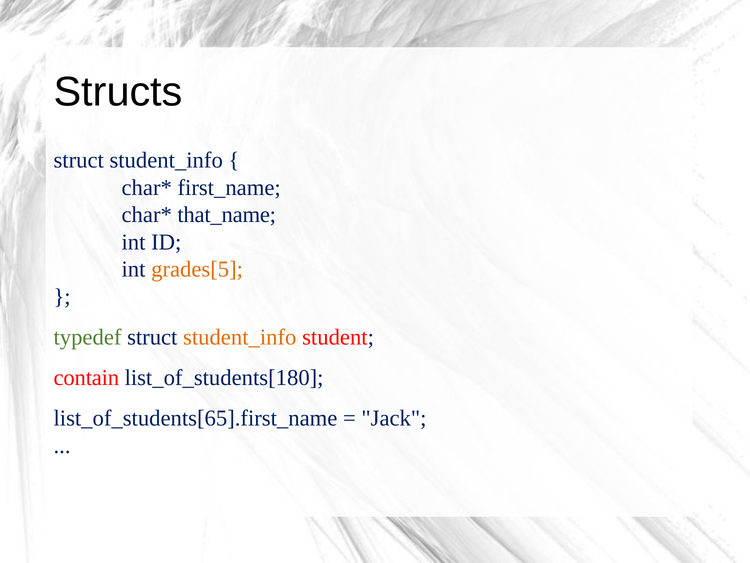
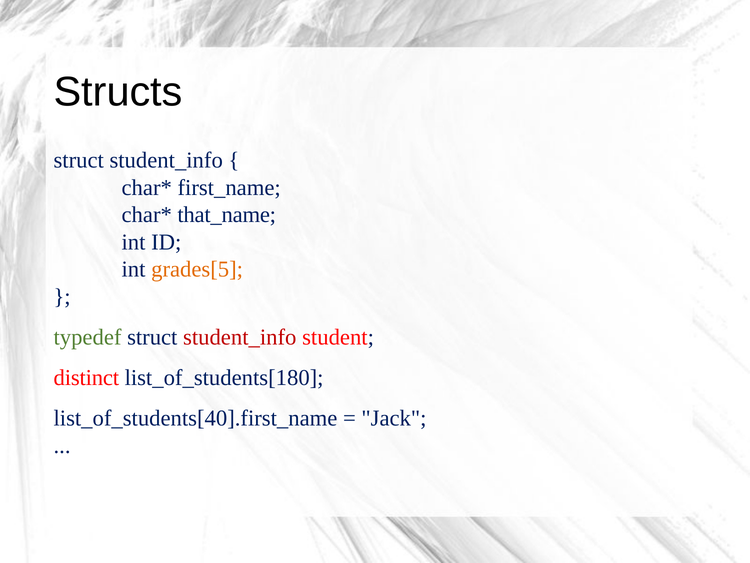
student_info colour: orange -> red (240, 337)
contain: contain -> distinct (86, 377)
list_of_students[65].first_name: list_of_students[65].first_name -> list_of_students[40].first_name (195, 418)
